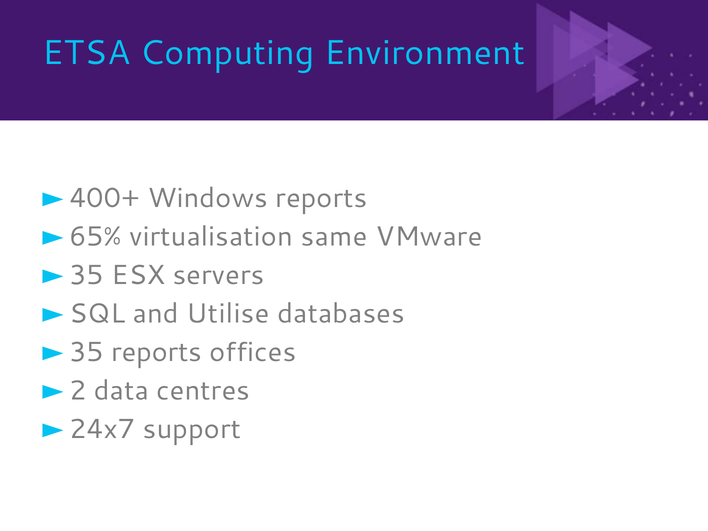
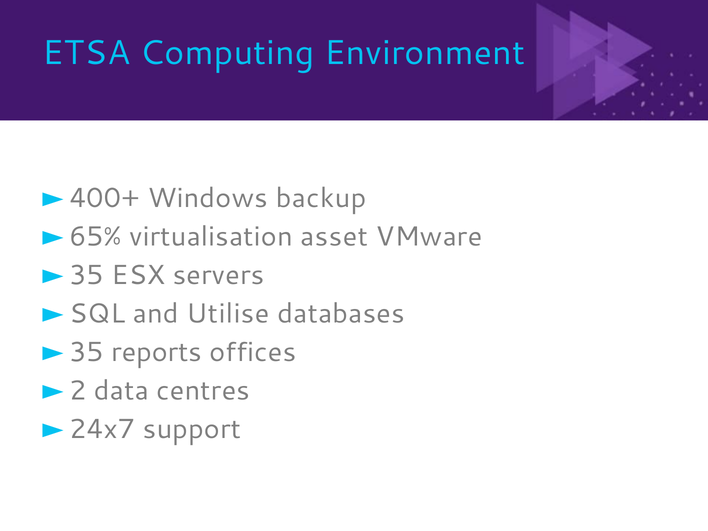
Windows reports: reports -> backup (321, 198)
same: same -> asset (334, 237)
